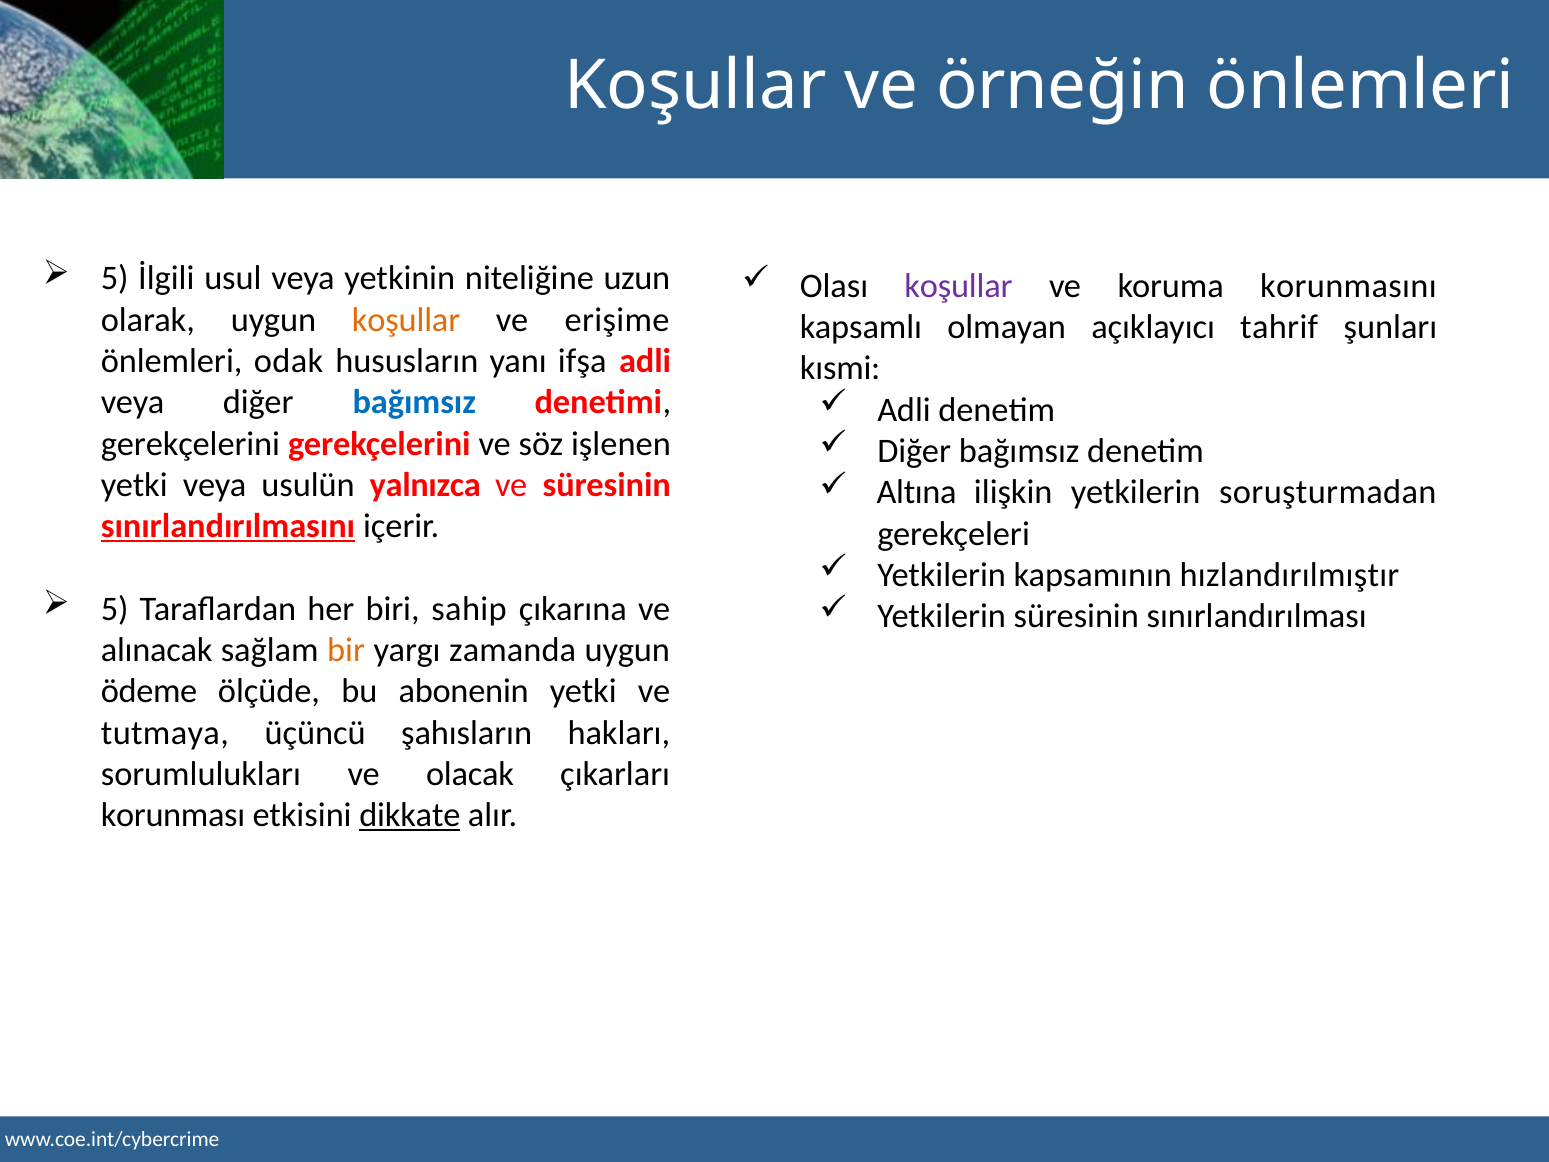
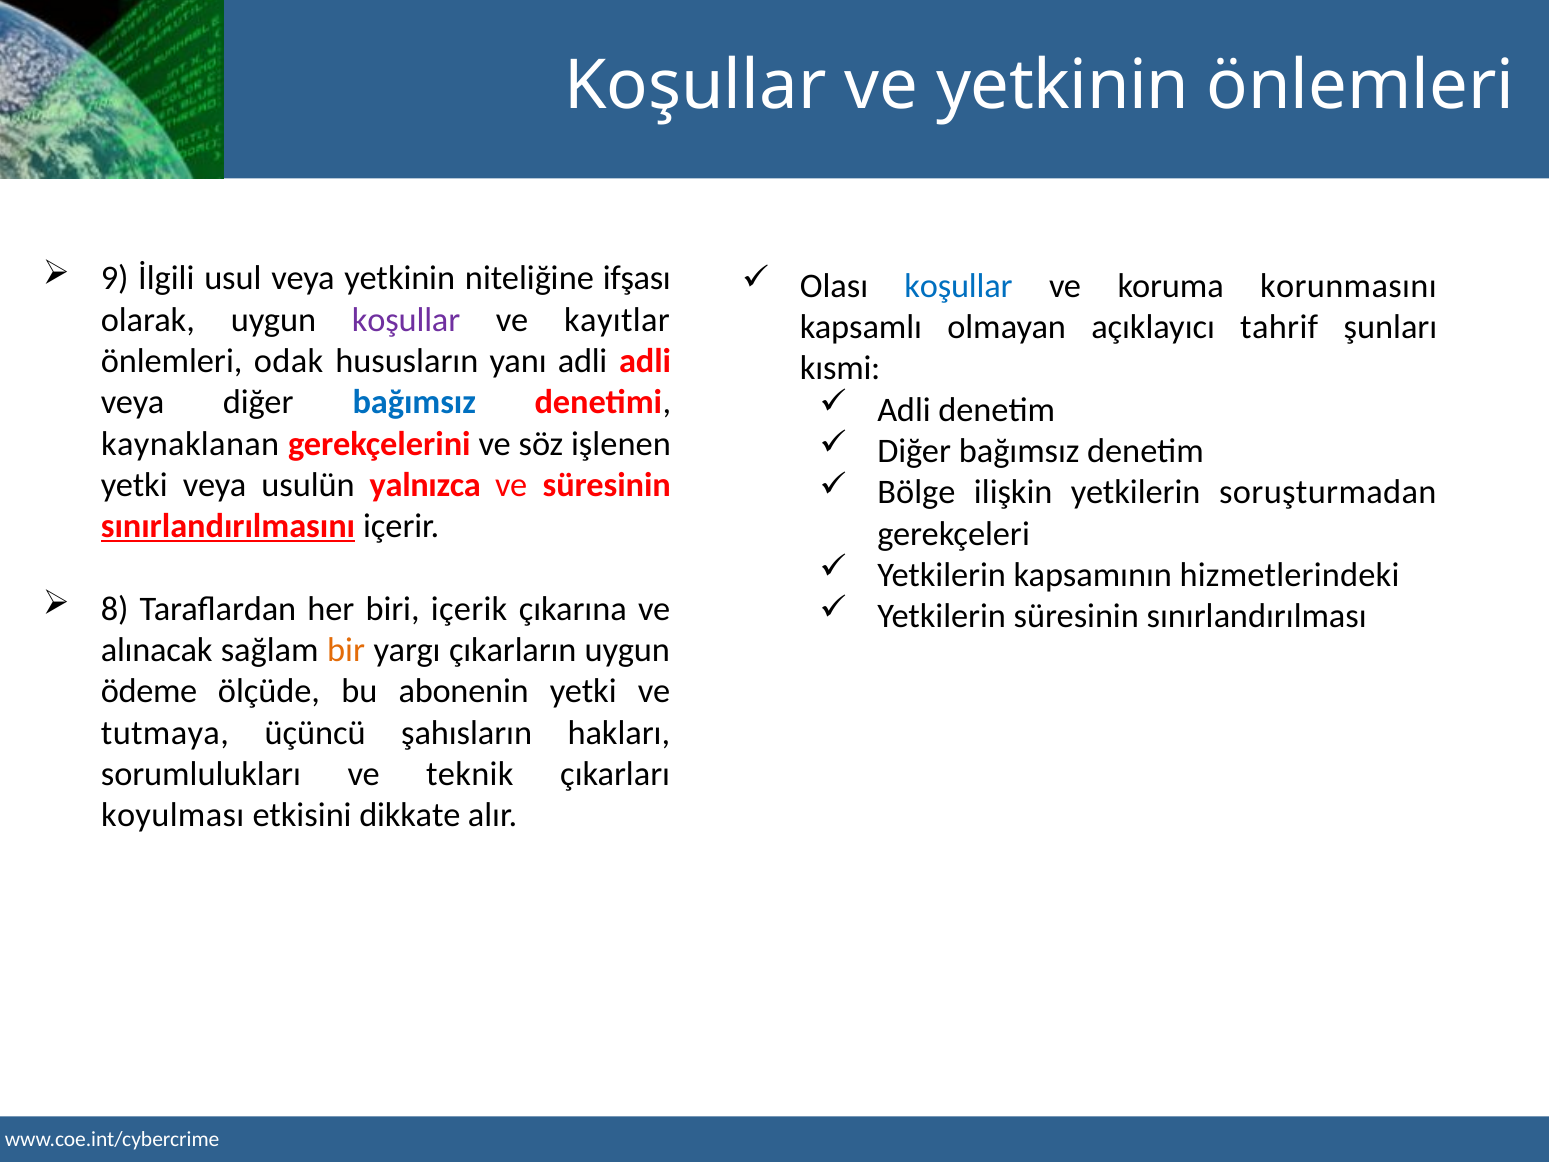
ve örneğin: örneğin -> yetkinin (1063, 86)
5: 5 -> 9 (115, 279)
uzun: uzun -> ifşası (637, 279)
koşullar colour: purple -> blue (959, 286)
koşullar colour: orange -> purple (406, 320)
erişime: erişime -> kayıtlar (617, 320)
yanı ifşa: ifşa -> adli (583, 361)
gerekçelerini: gerekçelerini -> kaynaklanan (190, 444)
Altına: Altına -> Bölge (916, 492)
hızlandırılmıştır: hızlandırılmıştır -> hizmetlerindeki (1290, 575)
5: 5 -> 8 (115, 609)
sahip: sahip -> içerik (469, 609)
zamanda: zamanda -> çıkarların (513, 650)
olacak: olacak -> teknik (470, 774)
korunması: korunması -> koyulması (173, 815)
dikkate underline: present -> none (410, 815)
